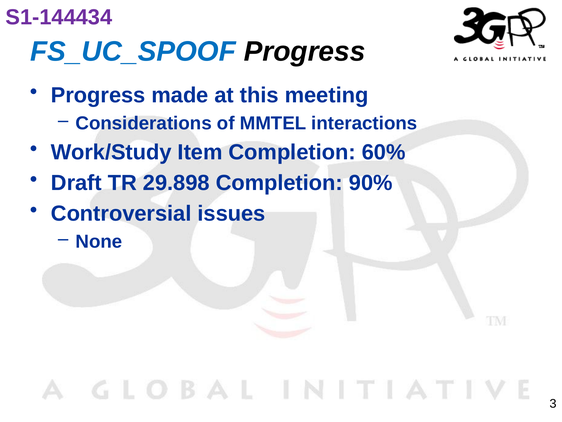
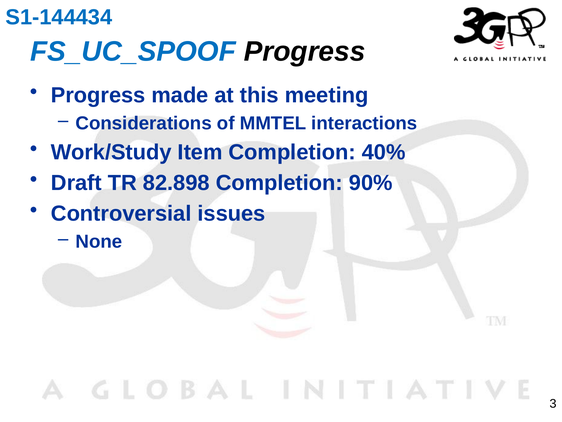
S1-144434 colour: purple -> blue (59, 17)
60%: 60% -> 40% (384, 152)
29.898: 29.898 -> 82.898 (176, 183)
